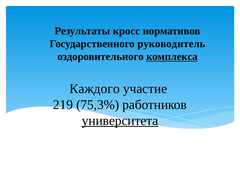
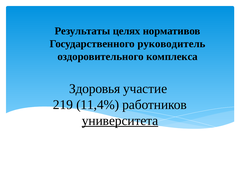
кросс: кросс -> целях (127, 31)
комплекса underline: present -> none (172, 57)
Каждого: Каждого -> Здоровья (95, 89)
75,3%: 75,3% -> 11,4% (98, 105)
